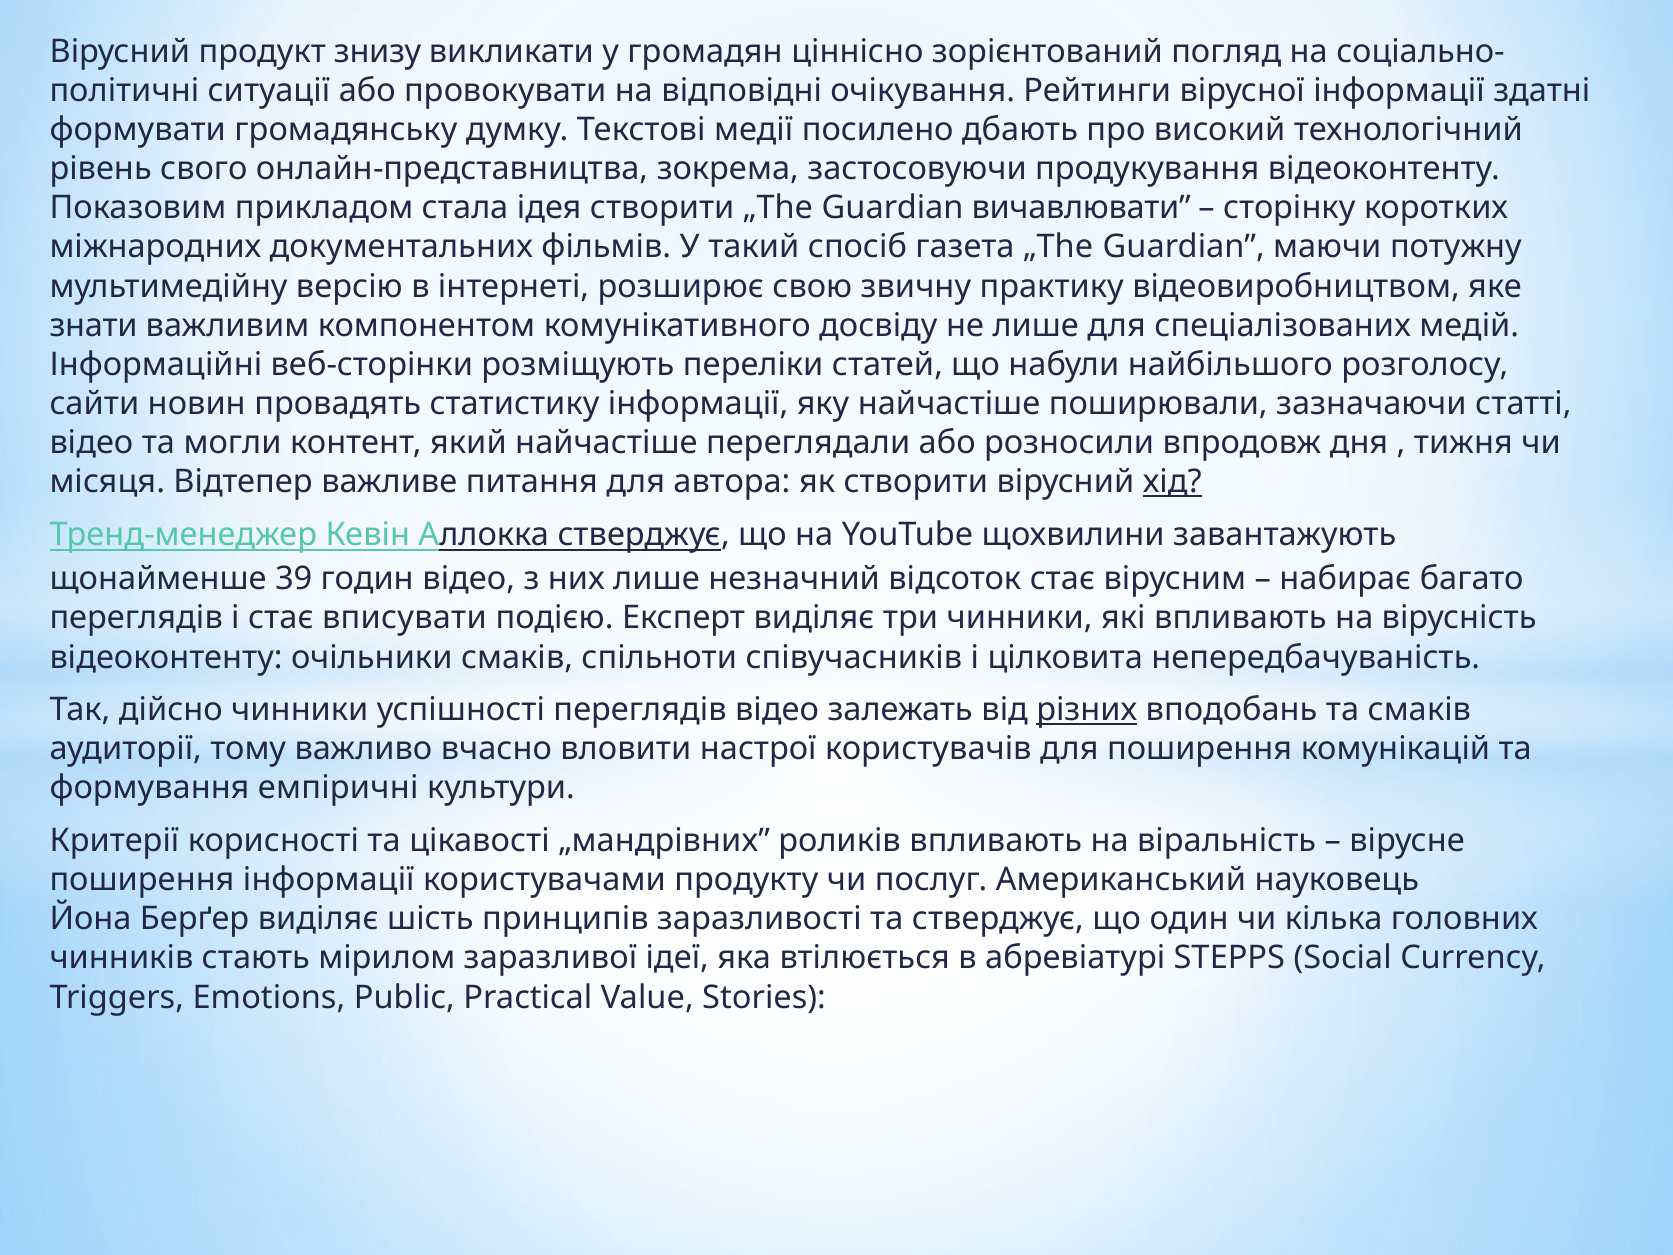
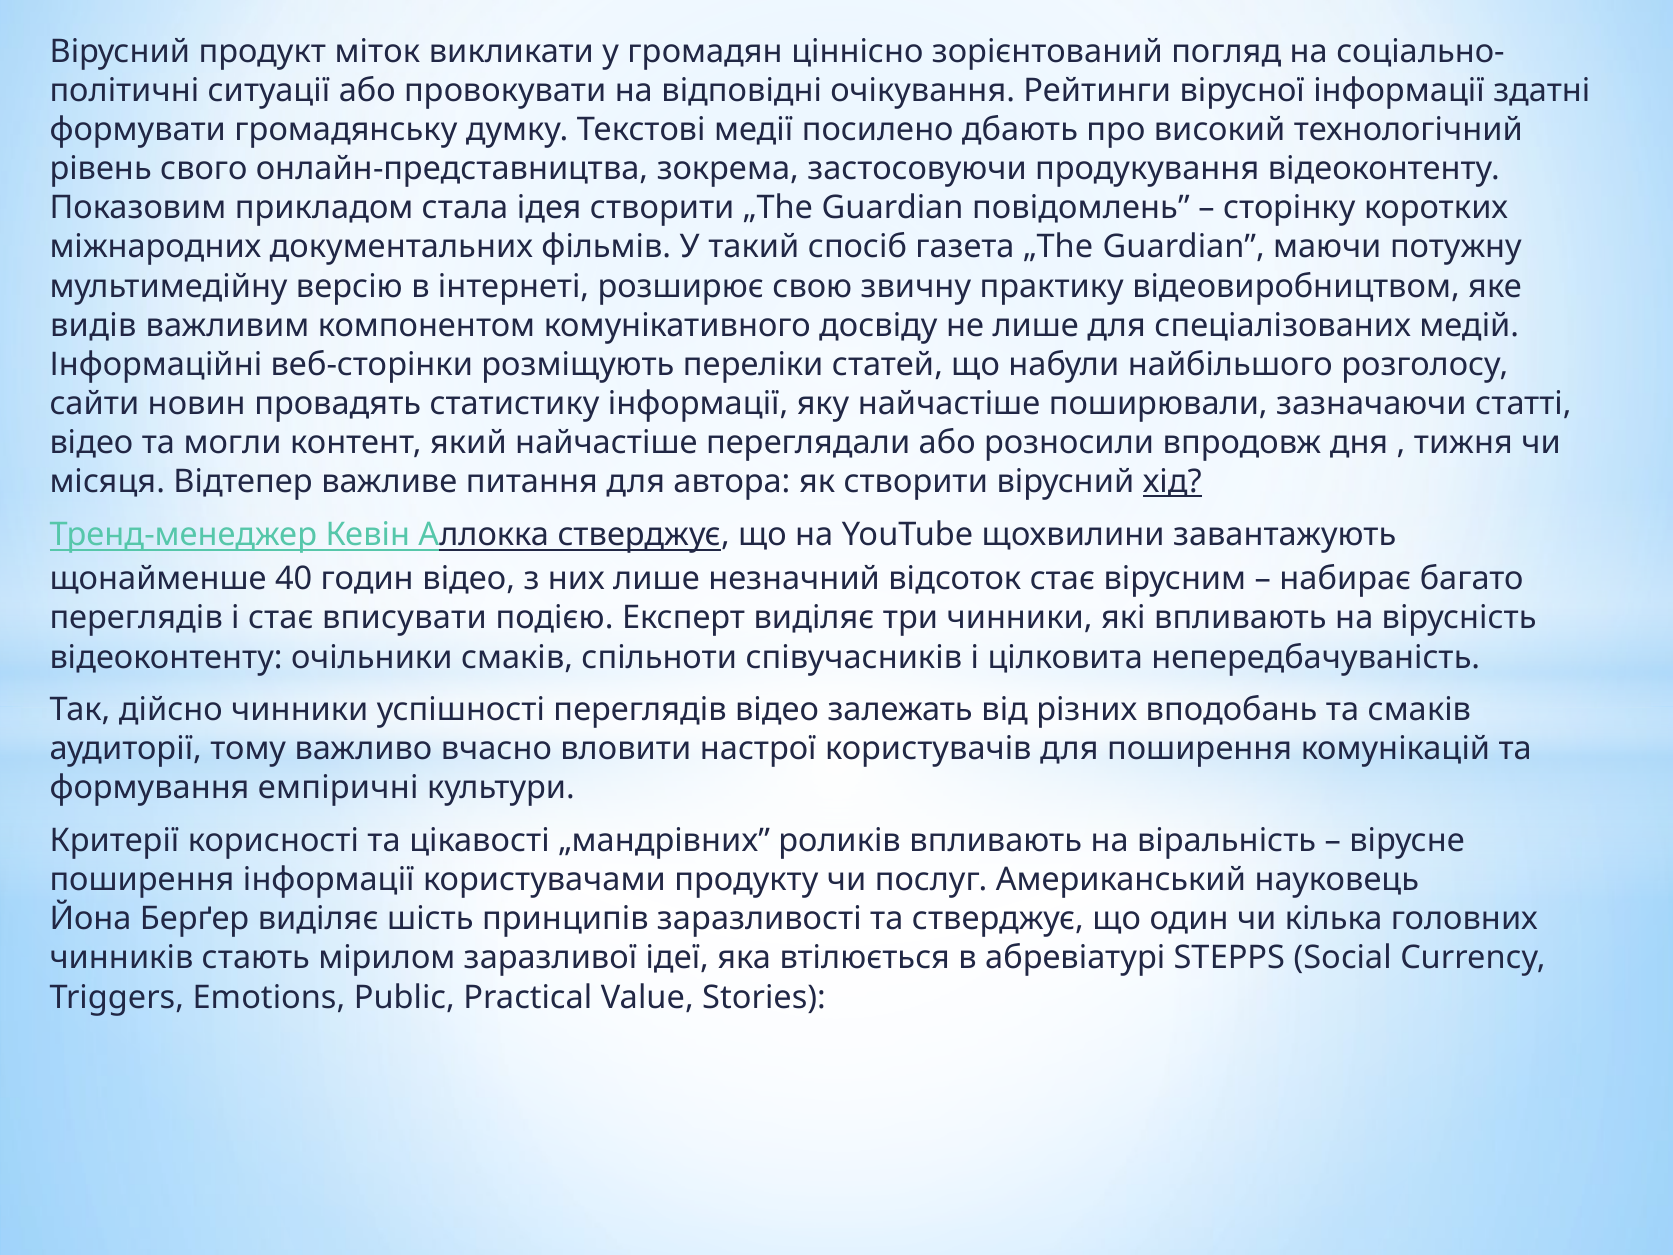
знизу: знизу -> міток (377, 52)
вичавлювати: вичавлювати -> повідомлень (1081, 208)
знати: знати -> видів (93, 325)
39: 39 -> 40 (294, 579)
різних underline: present -> none (1087, 710)
